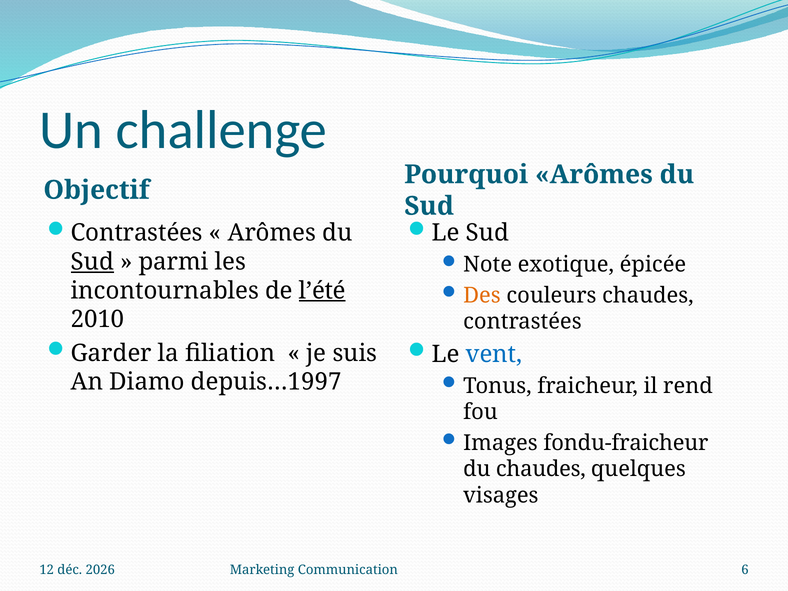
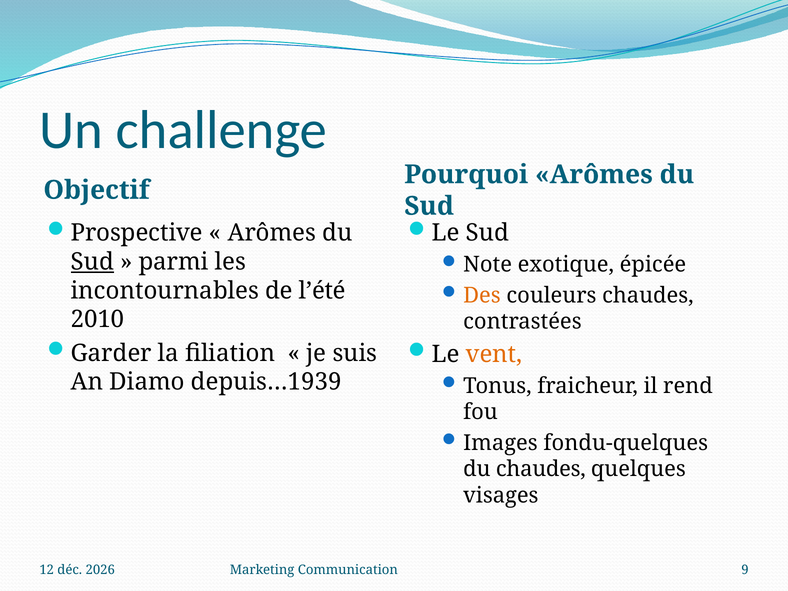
Contrastées: Contrastées -> Prospective (137, 233)
l’été underline: present -> none (322, 291)
vent colour: blue -> orange (494, 354)
depuis…1997: depuis…1997 -> depuis…1939 (266, 382)
fondu-fraicheur: fondu-fraicheur -> fondu-quelques (626, 443)
6: 6 -> 9 (745, 570)
